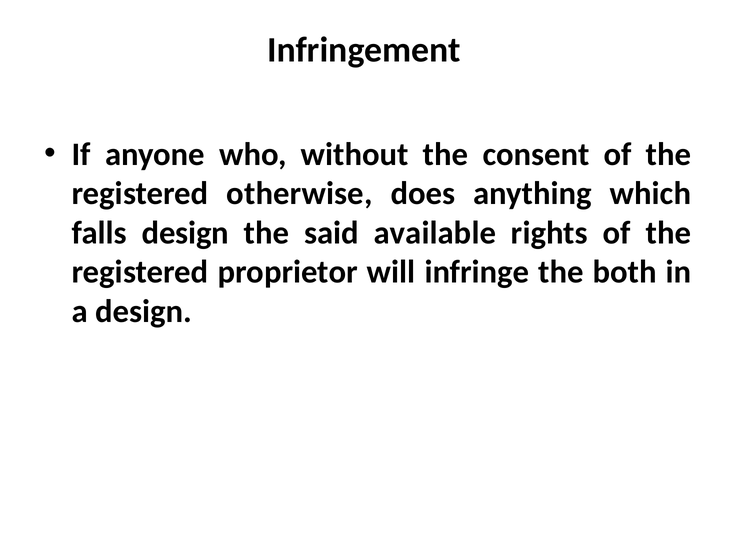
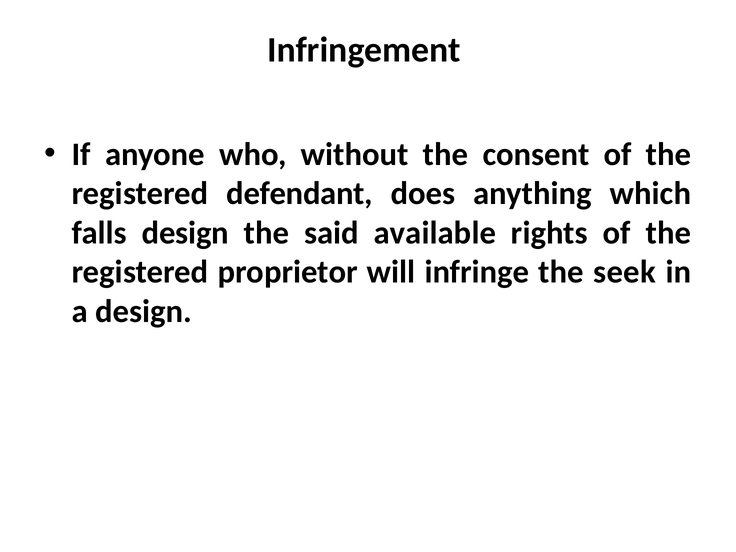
otherwise: otherwise -> defendant (300, 194)
both: both -> seek (625, 272)
